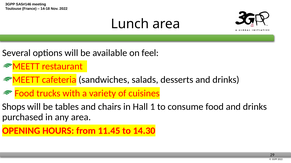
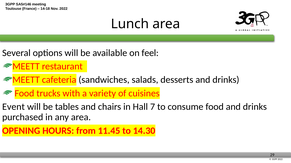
Shops: Shops -> Event (13, 107)
1: 1 -> 7 (153, 107)
